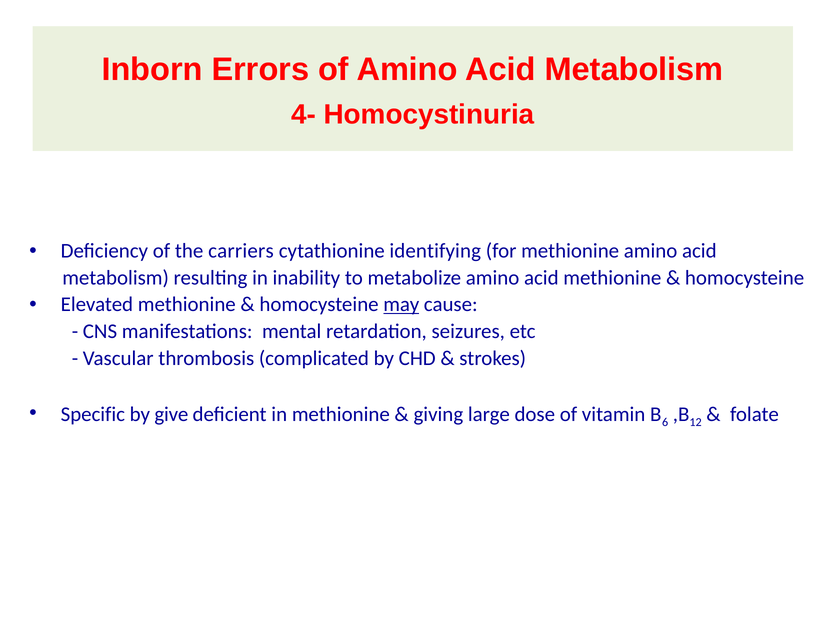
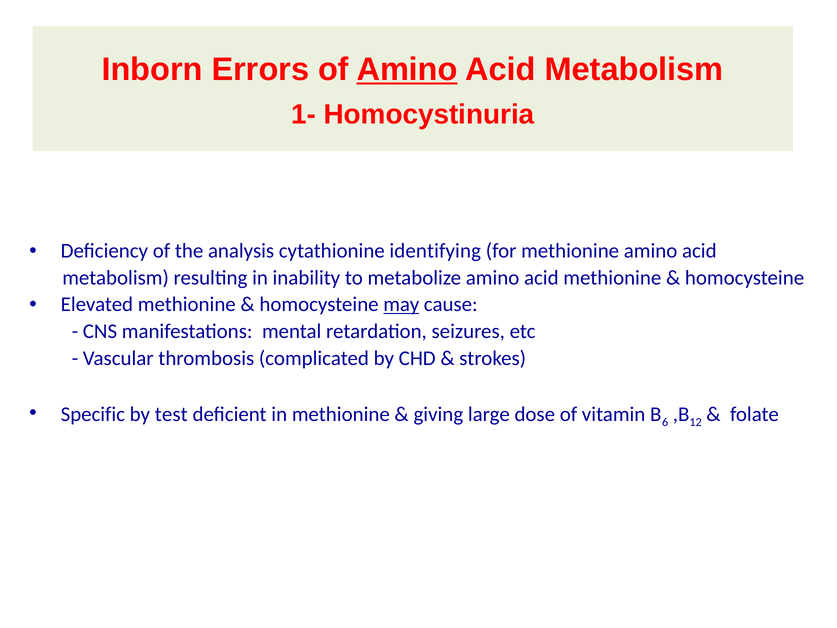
Amino underline: none -> present (407, 70)
4-: 4- -> 1- (304, 114)
carriers: carriers -> analysis (241, 251)
give: give -> test (171, 414)
